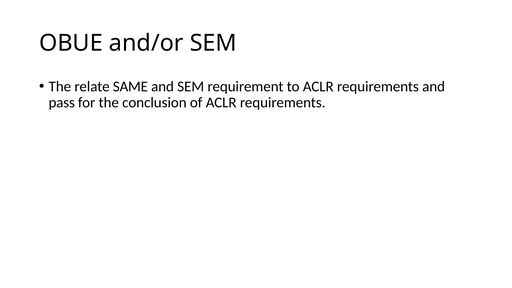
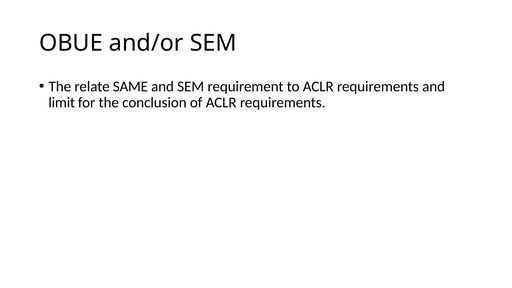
pass: pass -> limit (62, 103)
